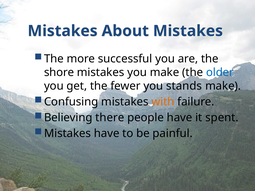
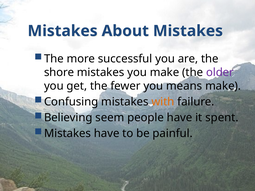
older colour: blue -> purple (220, 72)
stands: stands -> means (184, 86)
there: there -> seem (110, 118)
